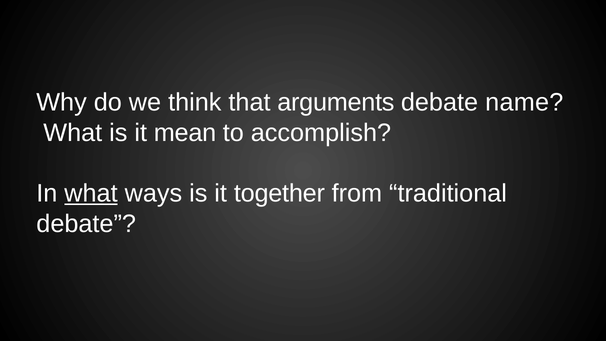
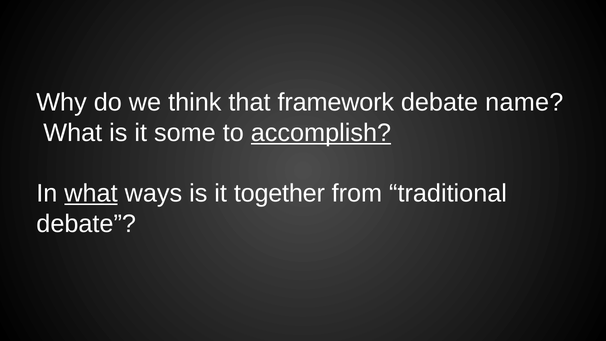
arguments: arguments -> framework (336, 103)
mean: mean -> some (185, 133)
accomplish underline: none -> present (321, 133)
